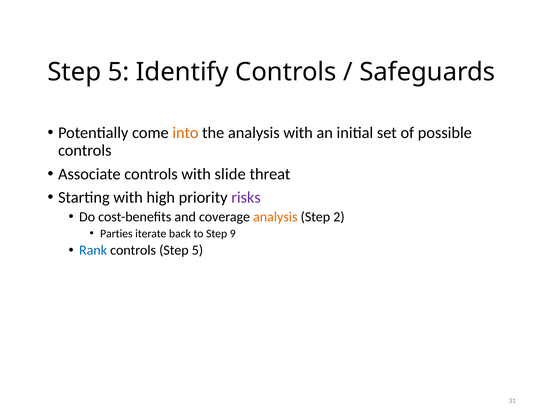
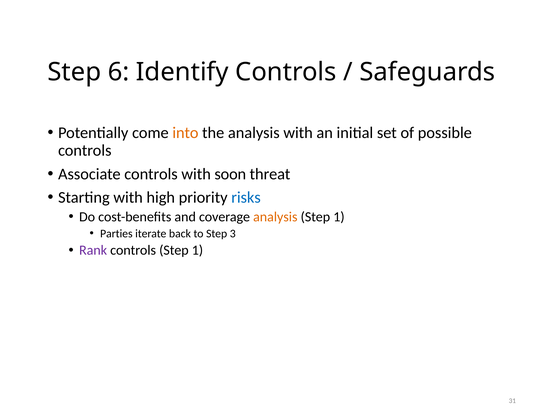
5: 5 -> 6 (119, 72)
slide: slide -> soon (230, 174)
risks colour: purple -> blue (246, 197)
2: 2 -> 1 (339, 217)
9: 9 -> 3 (233, 234)
Rank colour: blue -> purple (93, 250)
controls Step 5: 5 -> 1 (197, 250)
